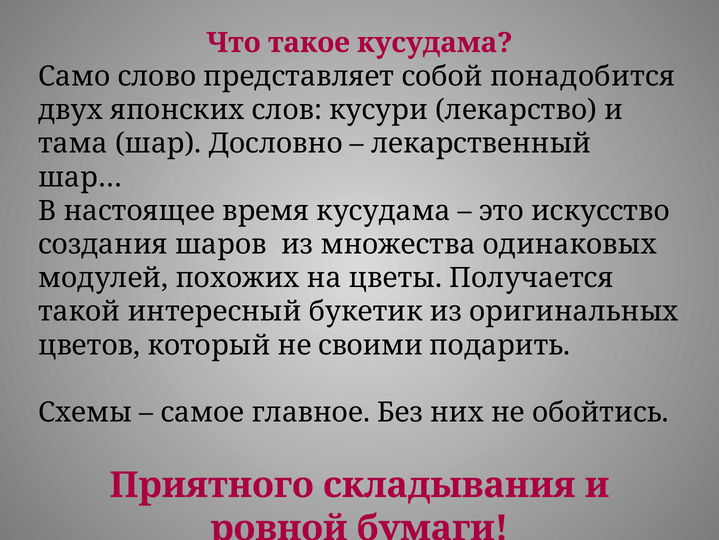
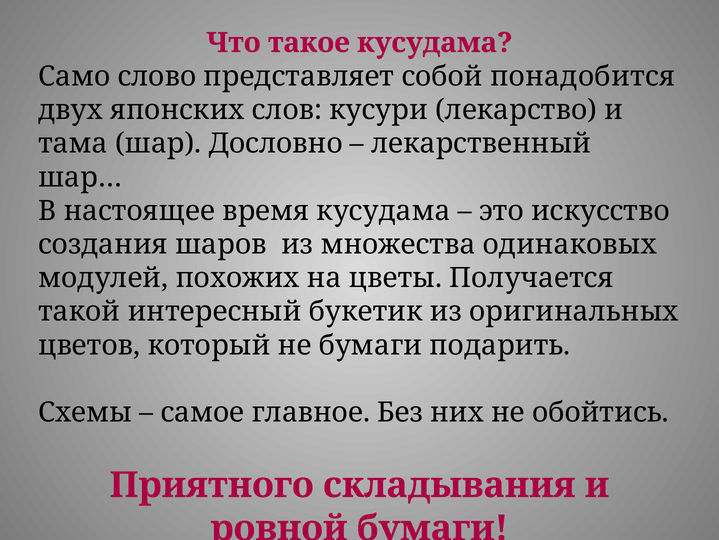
не своими: своими -> бумаги (370, 345)
